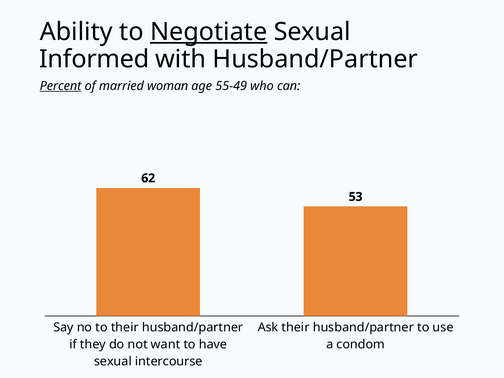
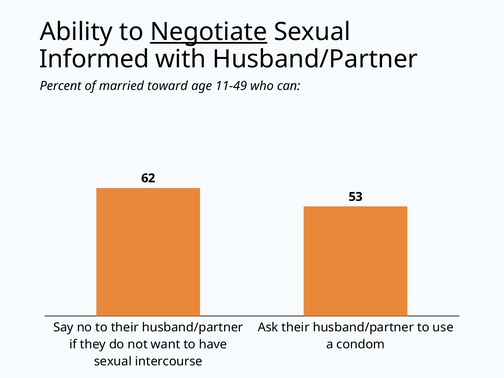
Percent underline: present -> none (61, 86)
woman: woman -> toward (168, 86)
55-49: 55-49 -> 11-49 (231, 86)
